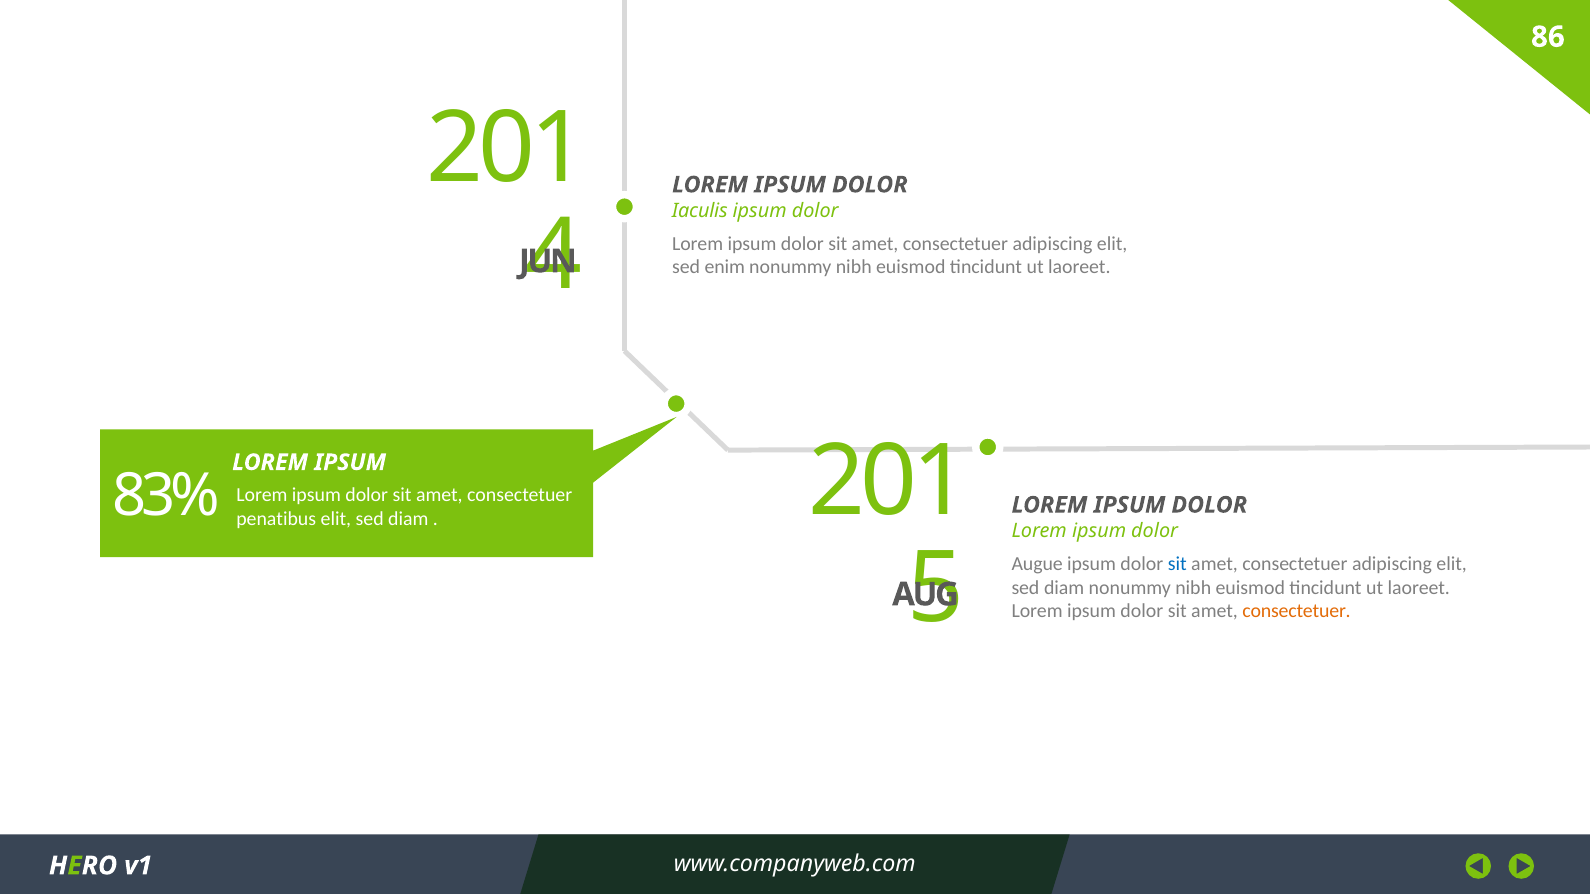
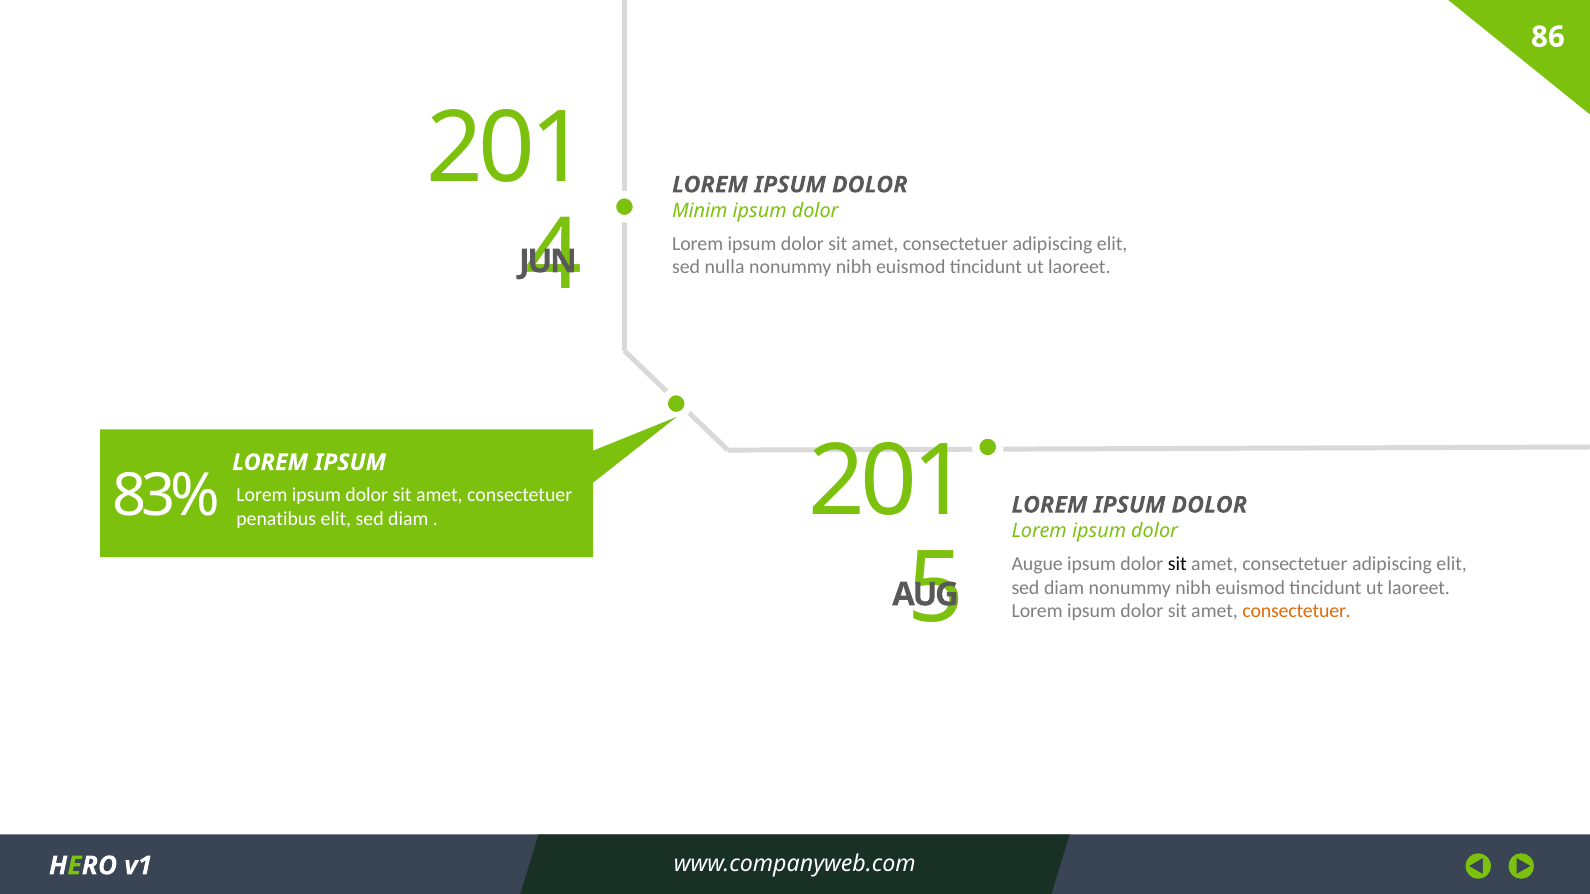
Iaculis: Iaculis -> Minim (700, 211)
enim: enim -> nulla (725, 267)
sit colour: blue -> black (1177, 564)
